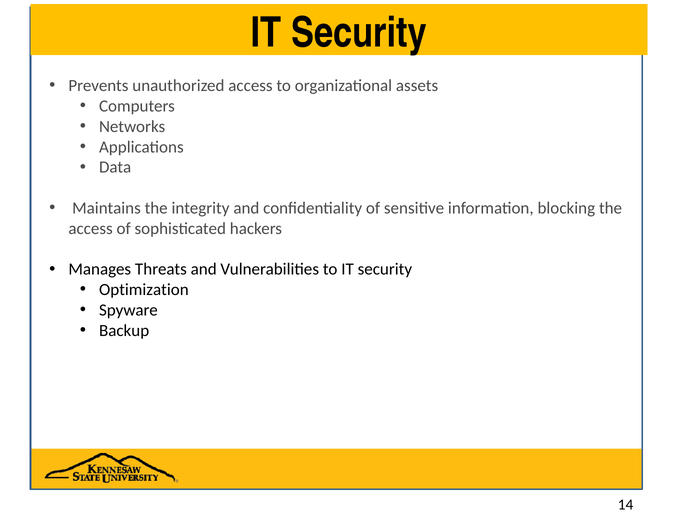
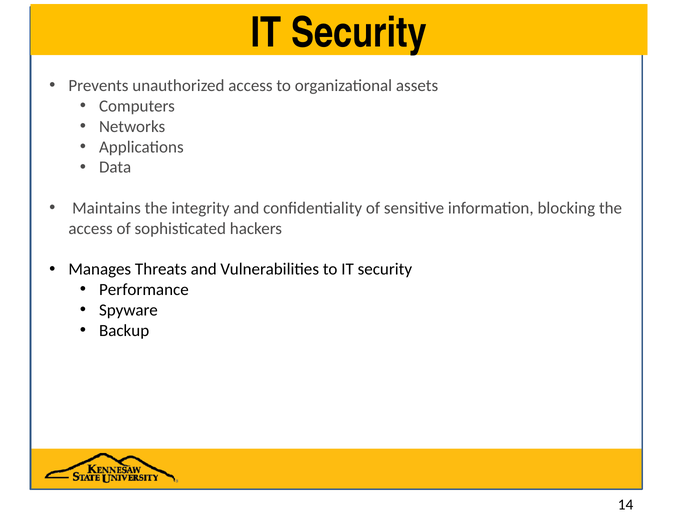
Optimization: Optimization -> Performance (144, 290)
